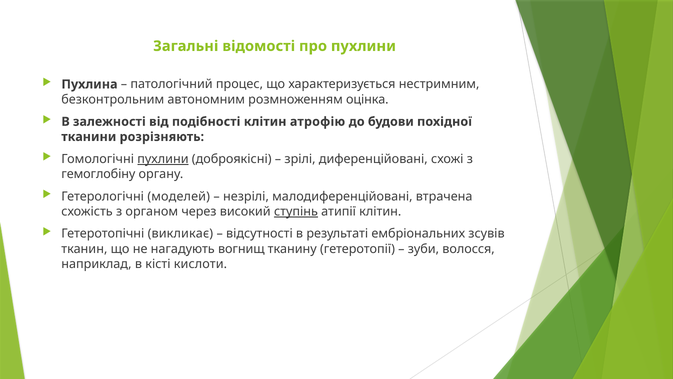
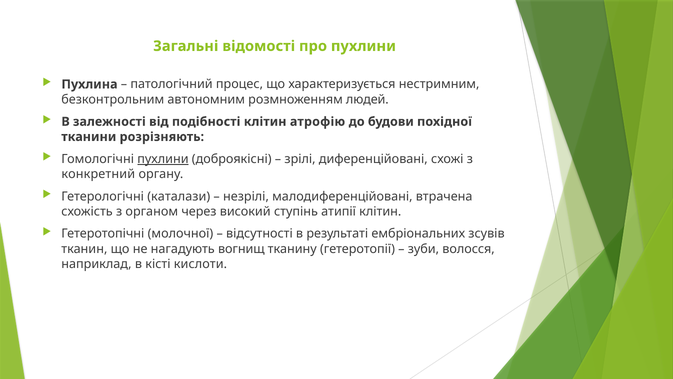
оцінка: оцінка -> людей (367, 99)
гемоглобіну: гемоглобіну -> конкретний (98, 174)
моделей: моделей -> каталази (179, 196)
ступінь underline: present -> none (296, 211)
викликає: викликає -> молочної (180, 233)
